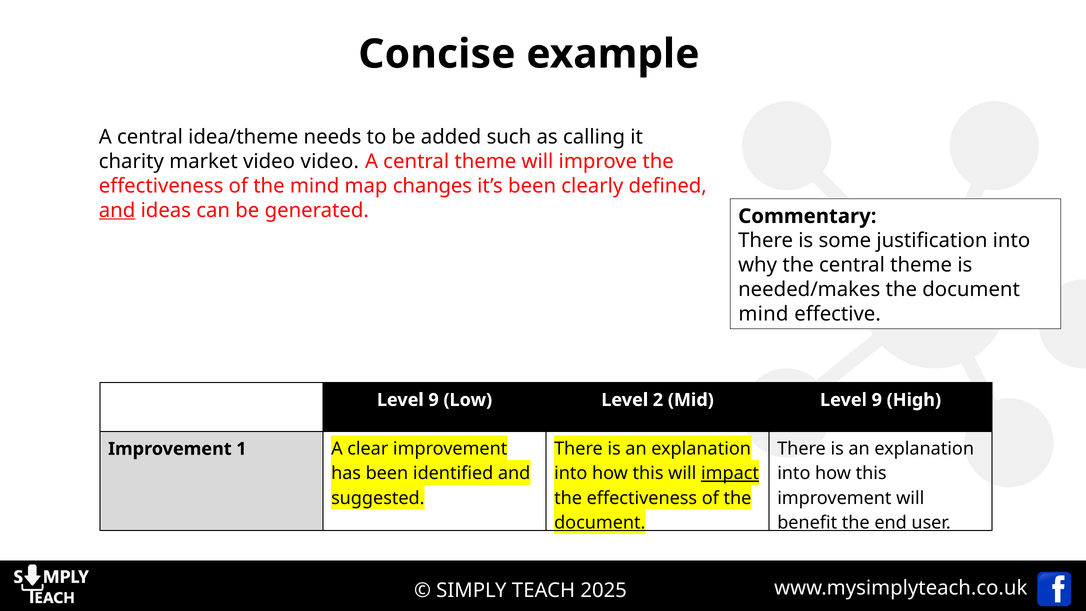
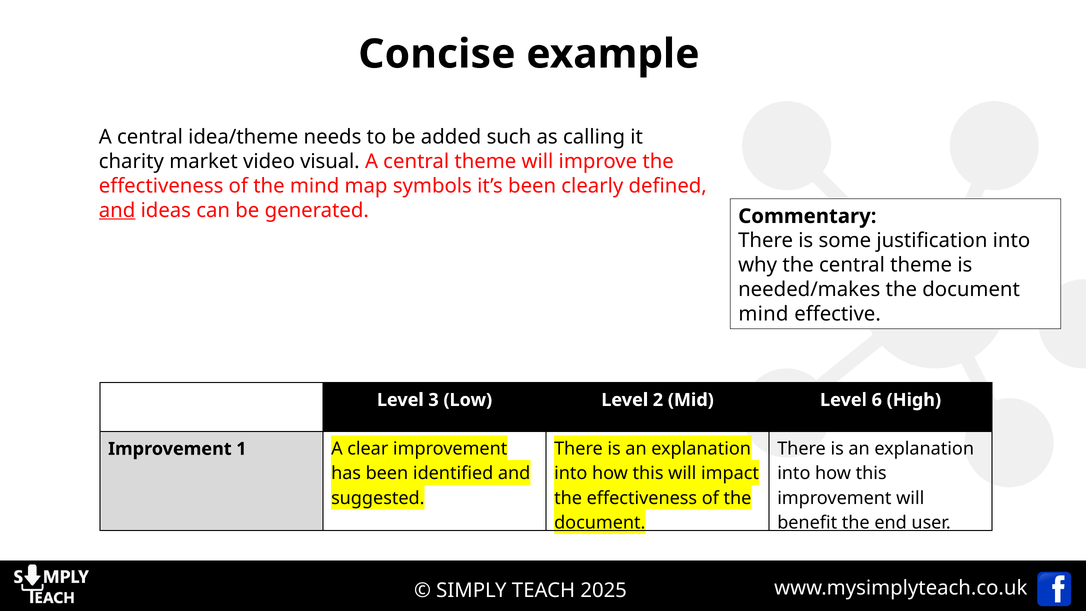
video video: video -> visual (330, 161)
changes: changes -> symbols (432, 186)
9: 9 -> 3 (434, 400)
Mid Level 9: 9 -> 6 (877, 400)
impact underline: present -> none (730, 473)
